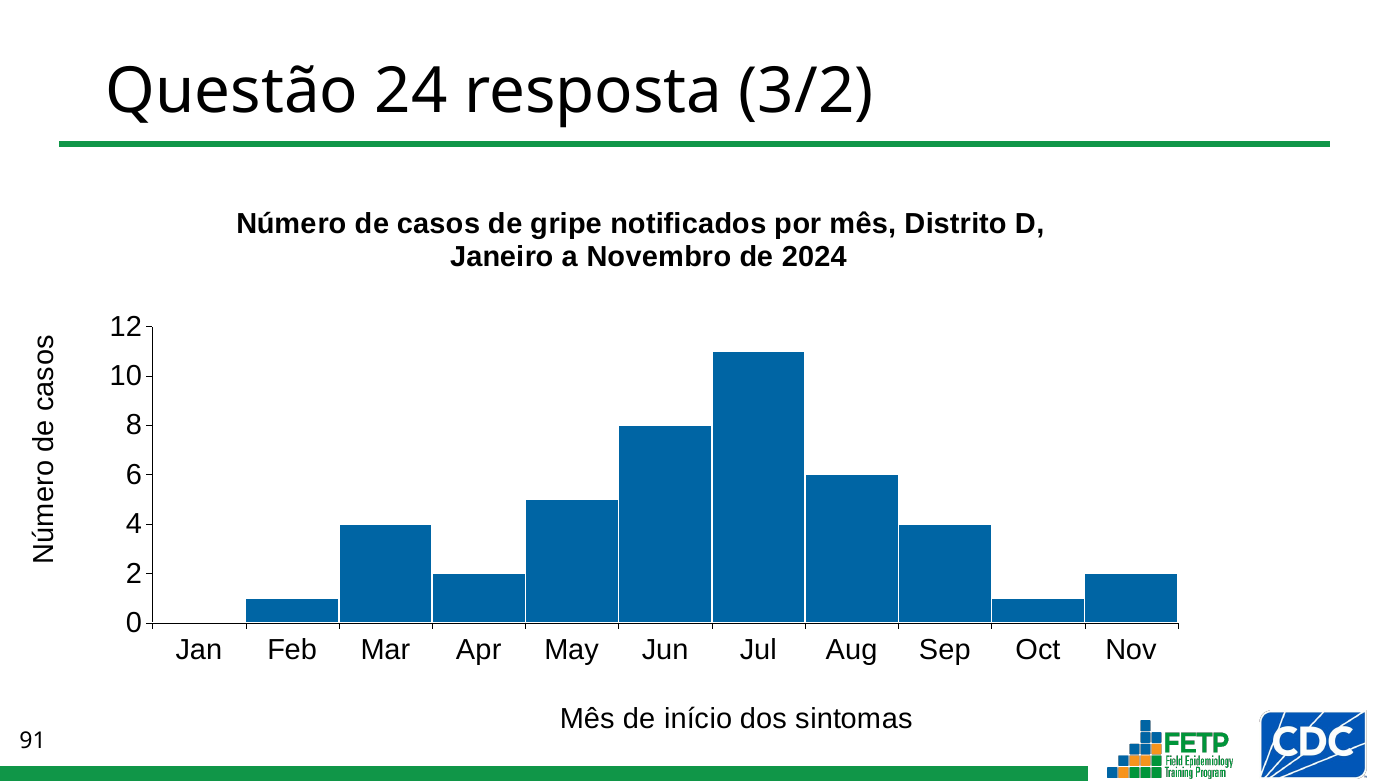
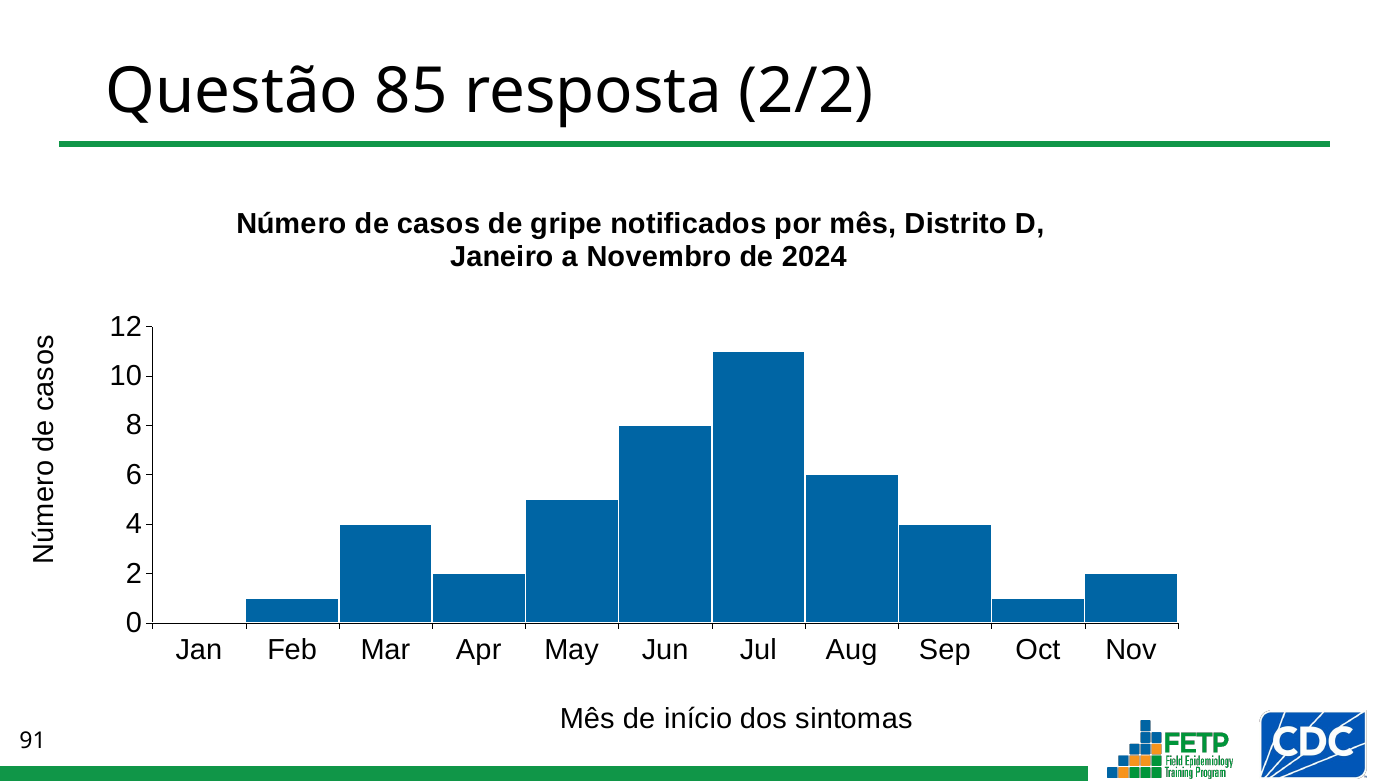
24: 24 -> 85 (411, 91)
3/2: 3/2 -> 2/2 (806, 91)
